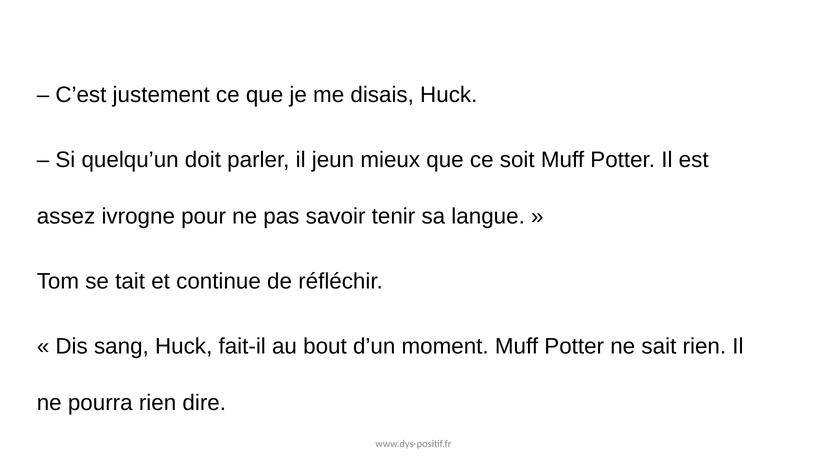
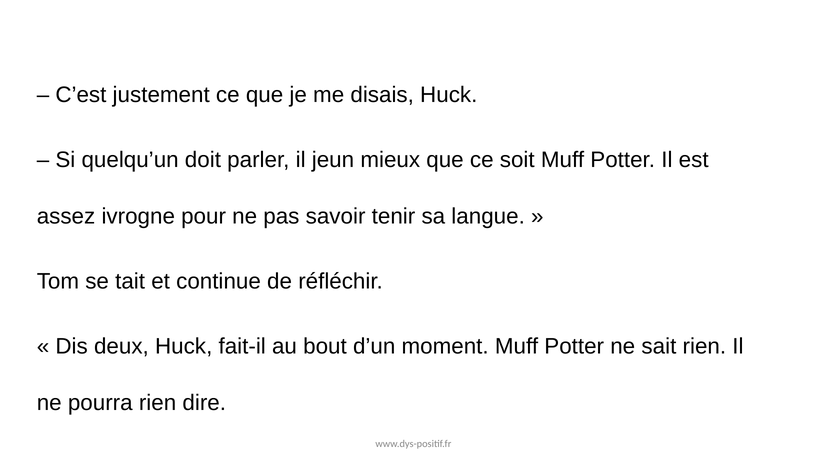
sang: sang -> deux (121, 347)
